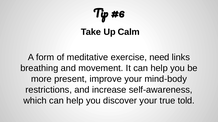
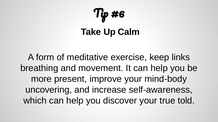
need: need -> keep (159, 58)
restrictions: restrictions -> uncovering (49, 90)
